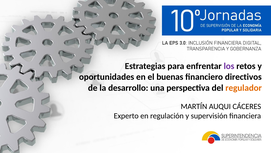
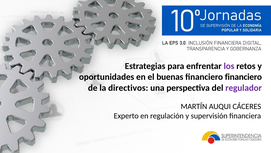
financiero directivos: directivos -> financiero (243, 77)
desarrollo: desarrollo -> directivos (128, 88)
regulador colour: orange -> purple (244, 88)
